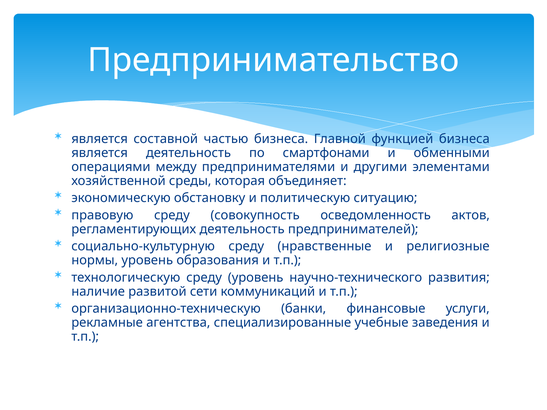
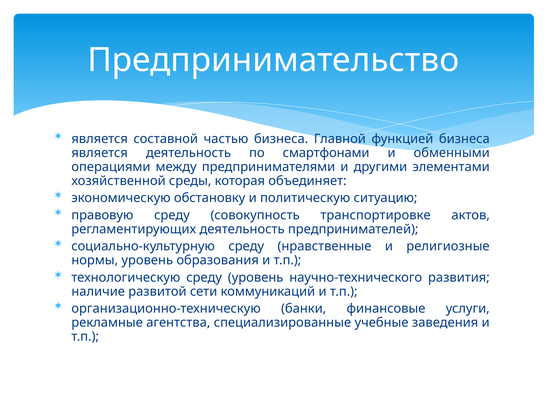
осведомленность: осведомленность -> транспортировке (376, 215)
